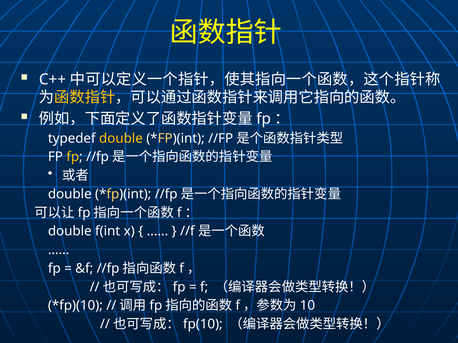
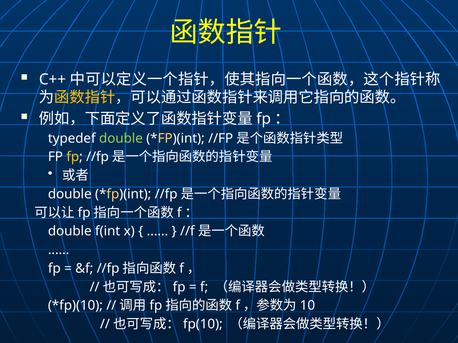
double colour: yellow -> light green (121, 139)
